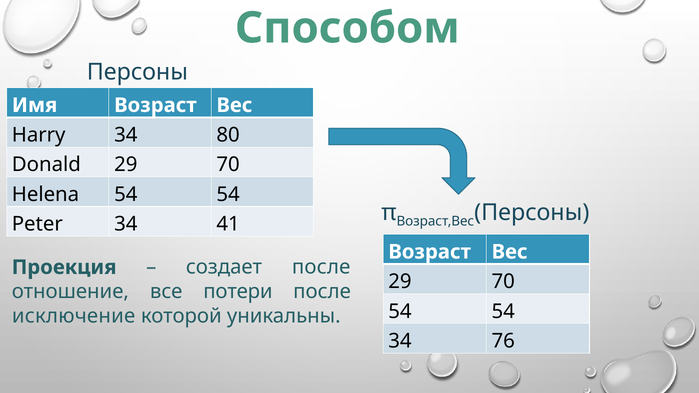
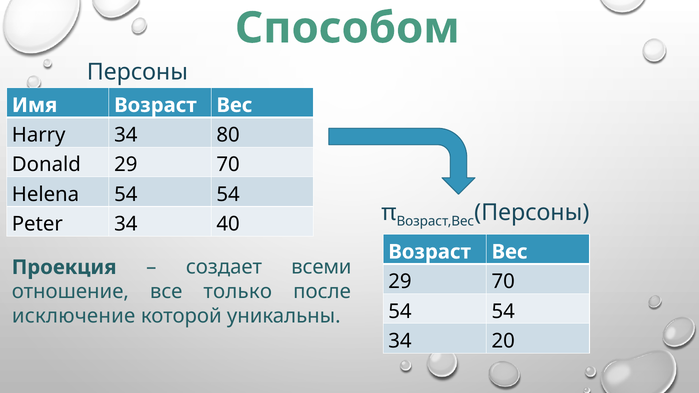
41: 41 -> 40 (228, 224)
создает после: после -> всеми (321, 267)
потери: потери -> только (238, 292)
76: 76 -> 20 (503, 341)
